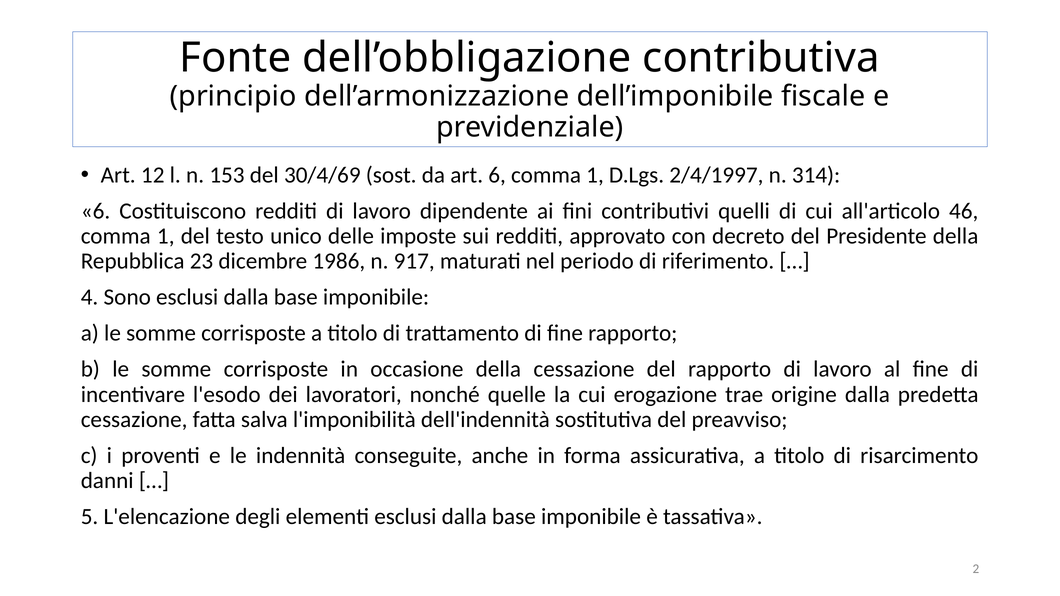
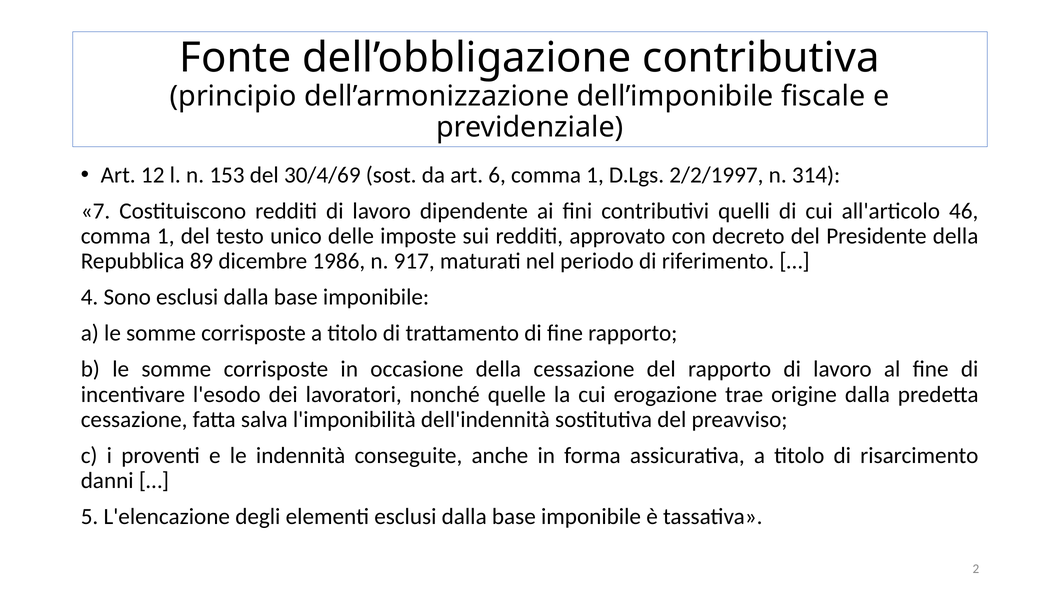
2/4/1997: 2/4/1997 -> 2/2/1997 (716, 175)
6: 6 -> 7 (96, 211)
23: 23 -> 89 (201, 261)
